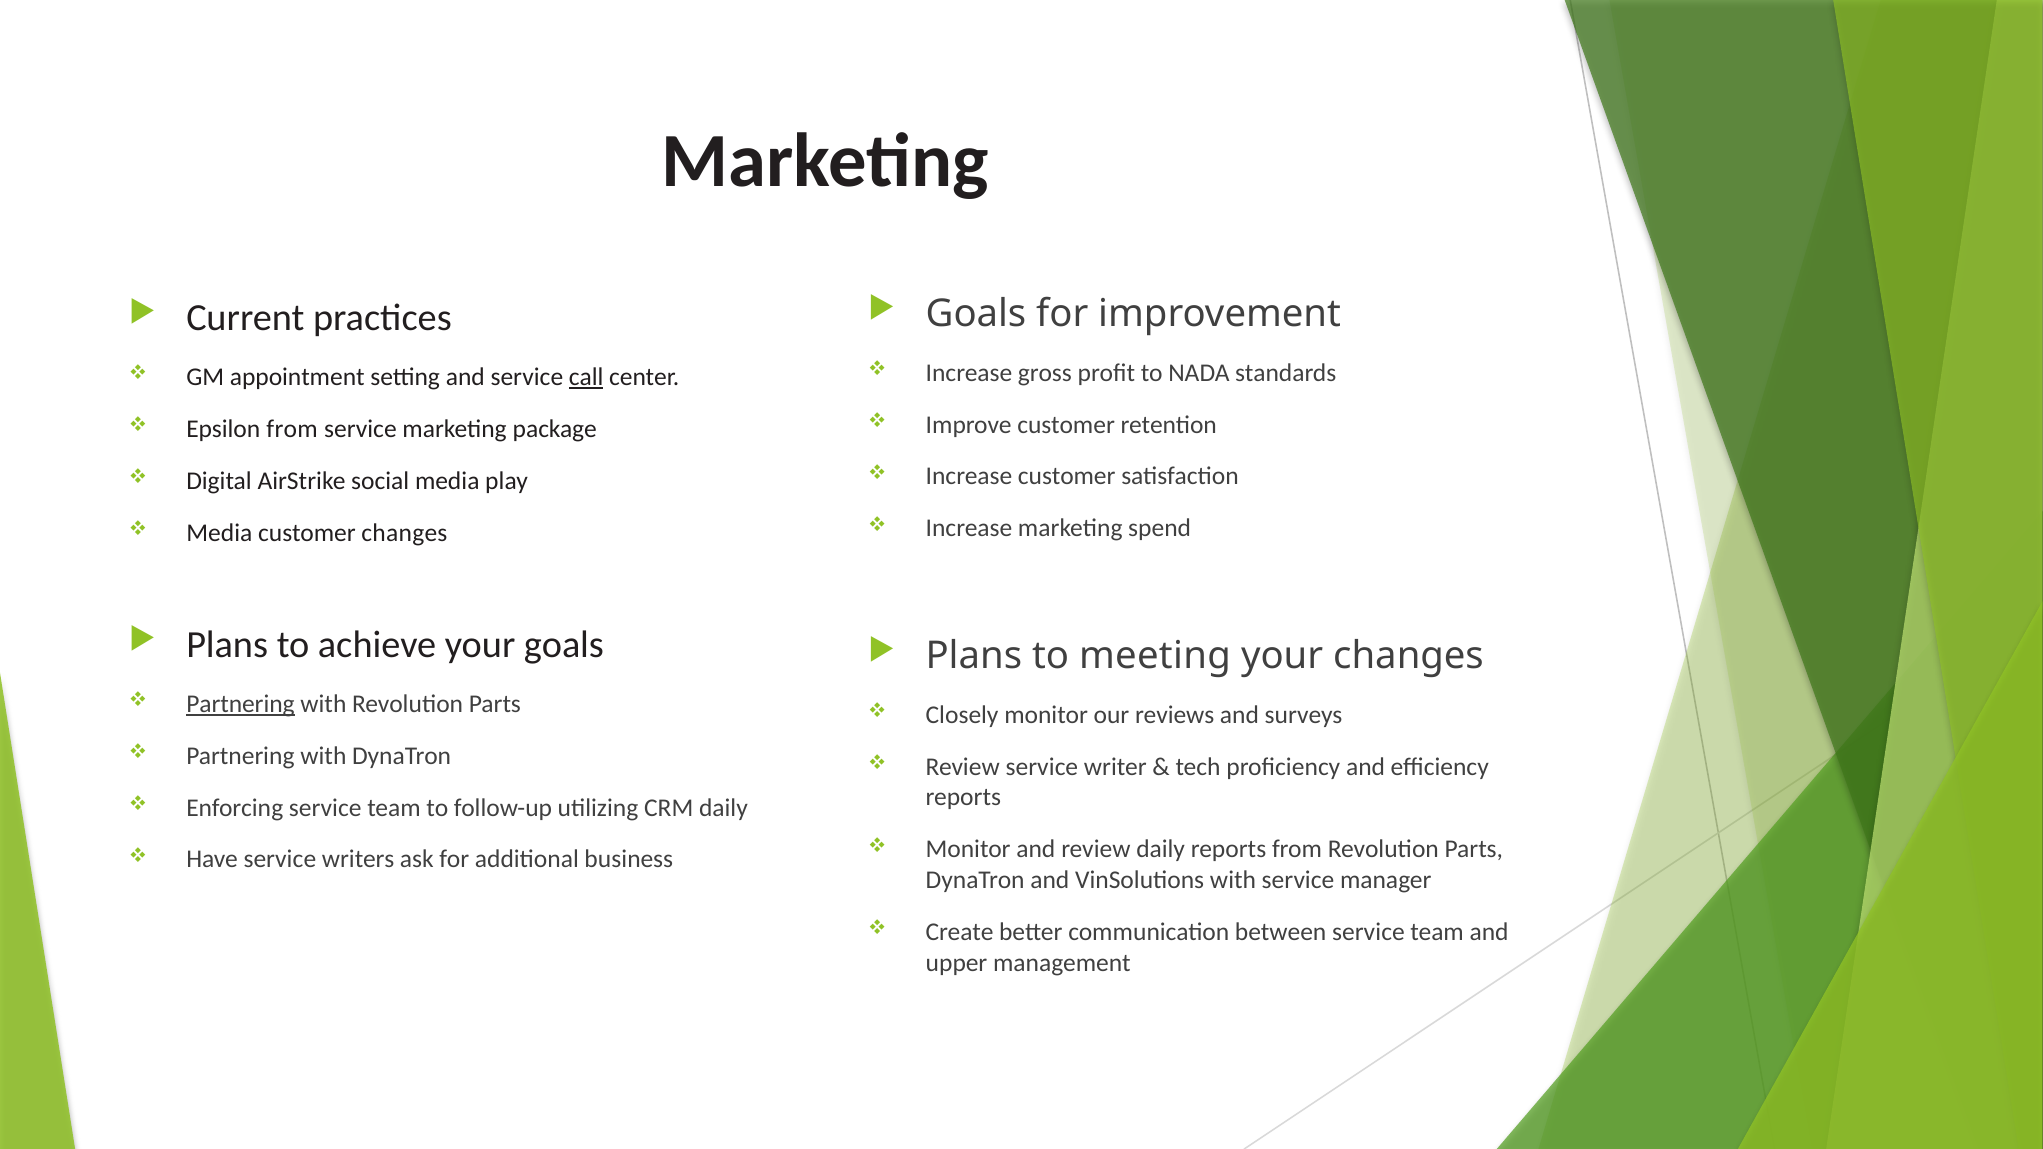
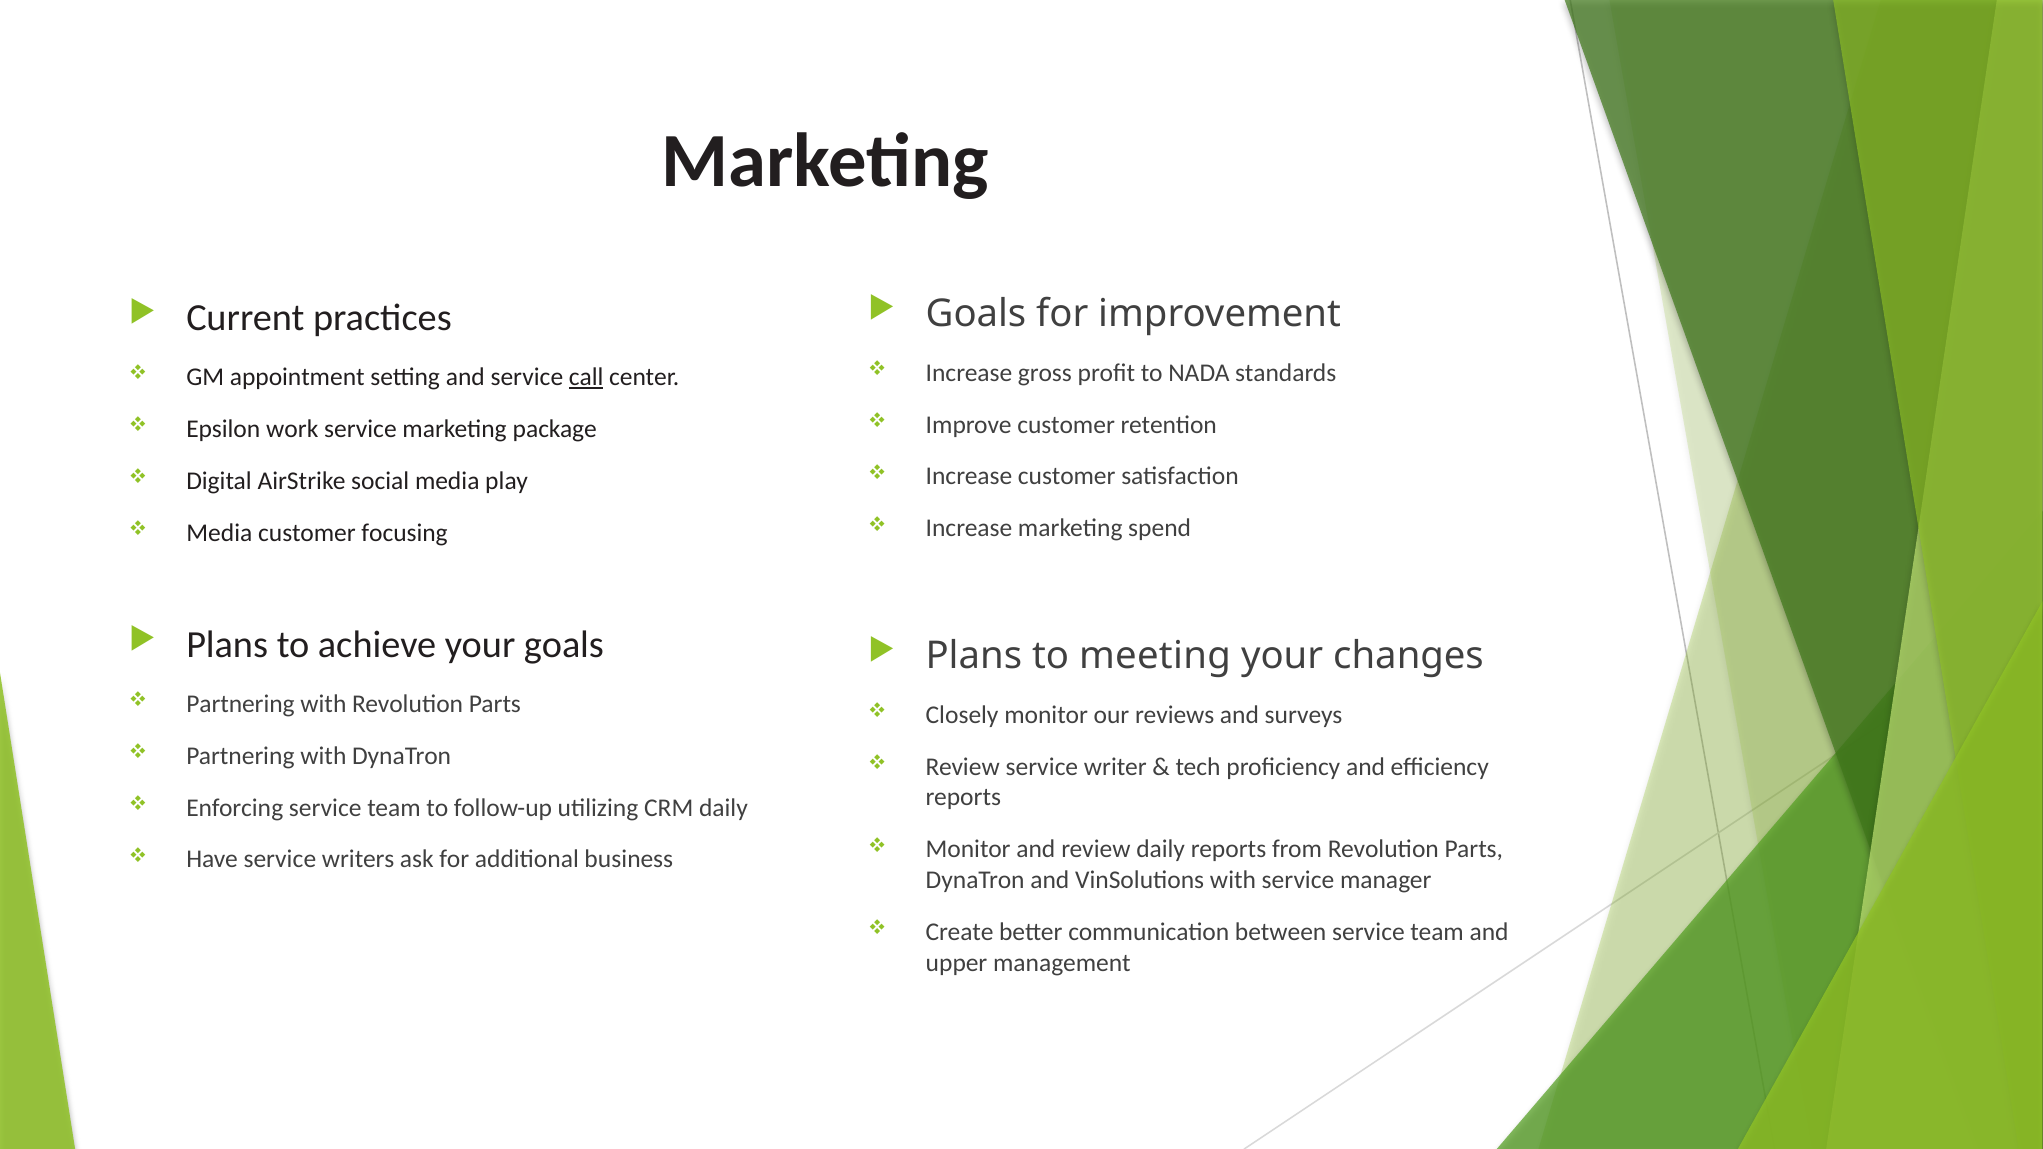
Epsilon from: from -> work (292, 429)
customer changes: changes -> focusing (405, 533)
Partnering underline: present -> none (240, 704)
